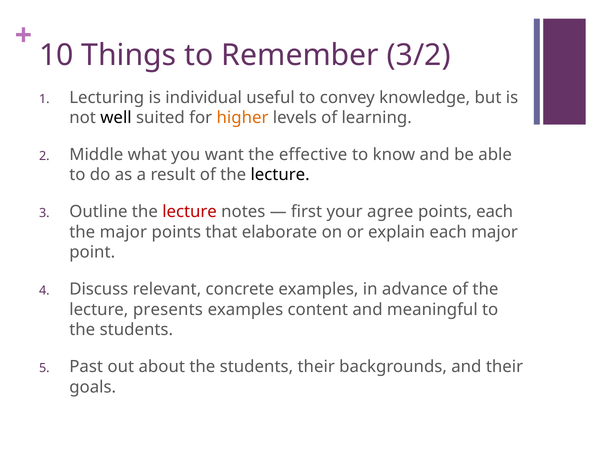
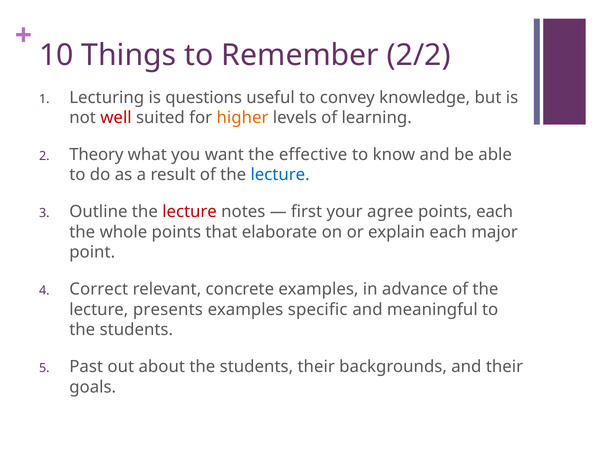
3/2: 3/2 -> 2/2 (419, 55)
individual: individual -> questions (204, 97)
well colour: black -> red (116, 118)
Middle: Middle -> Theory (96, 155)
lecture colour: black -> blue (280, 175)
the major: major -> whole (123, 232)
Discuss: Discuss -> Correct (99, 289)
content: content -> specific (318, 309)
